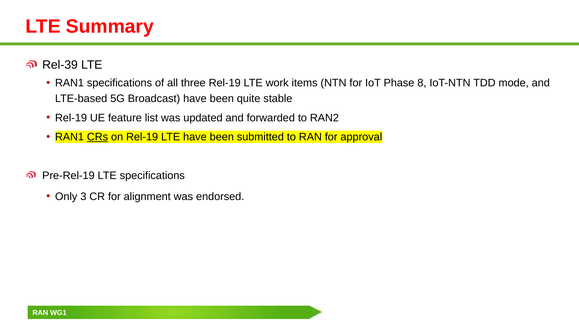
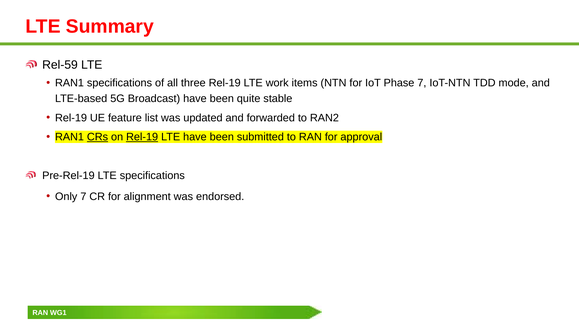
Rel-39: Rel-39 -> Rel-59 (60, 65)
Phase 8: 8 -> 7 (422, 83)
Rel-19 underline: none -> present (142, 137)
Only 3: 3 -> 7 (83, 197)
